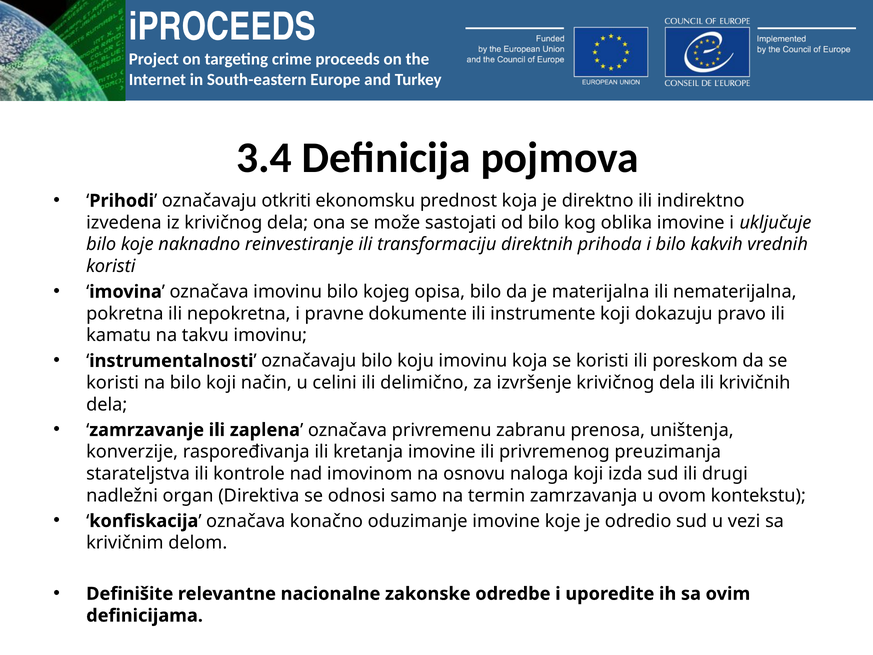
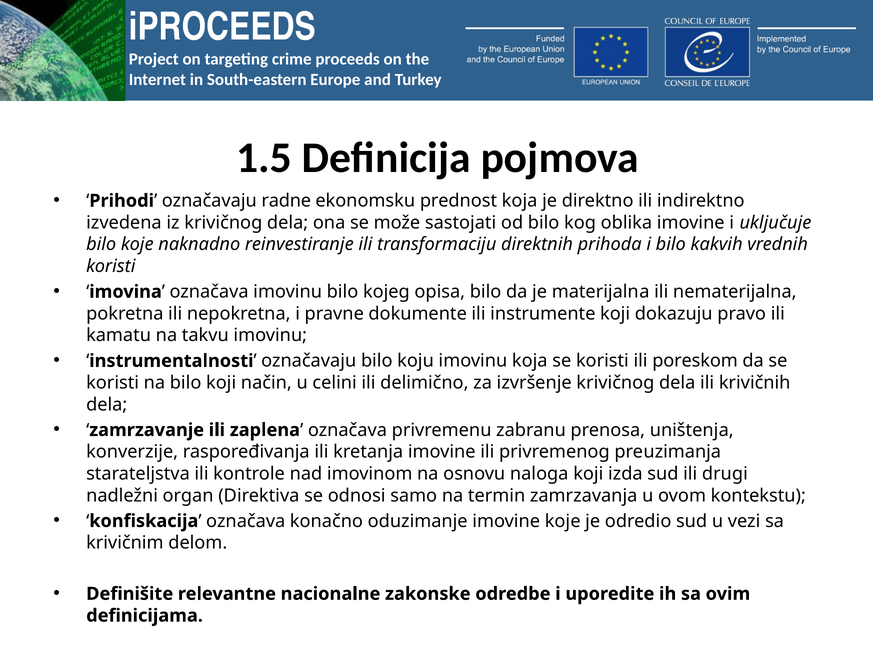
3.4: 3.4 -> 1.5 (264, 158)
otkriti: otkriti -> radne (286, 201)
